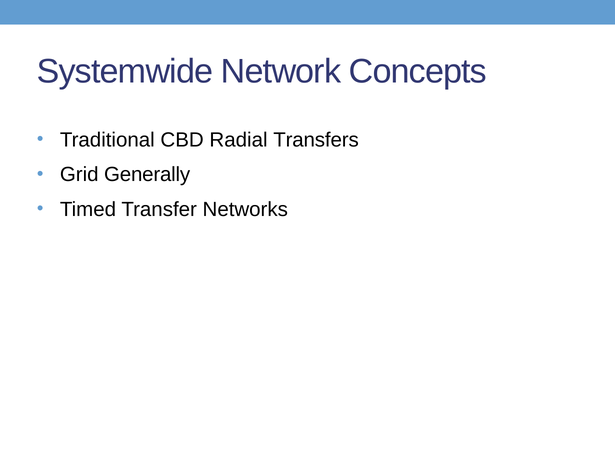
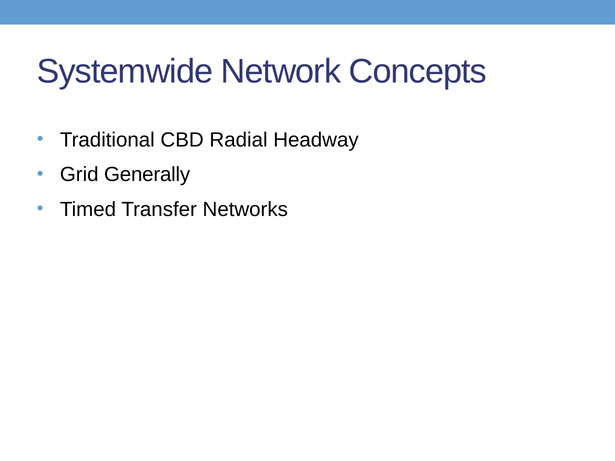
Transfers: Transfers -> Headway (316, 140)
